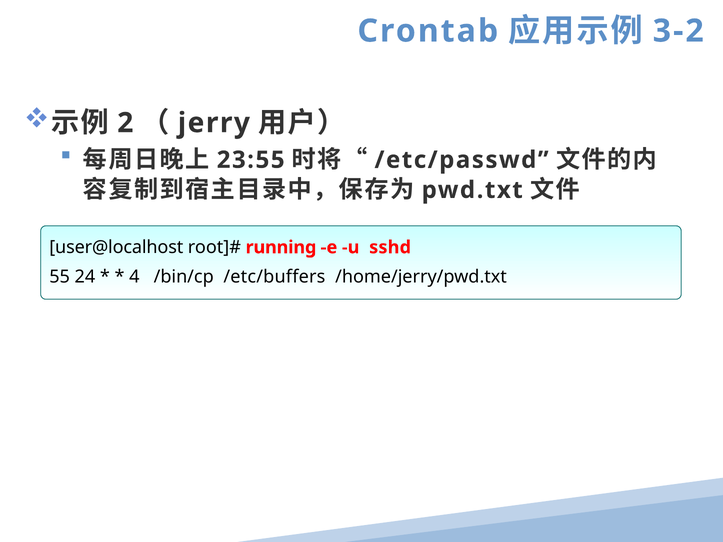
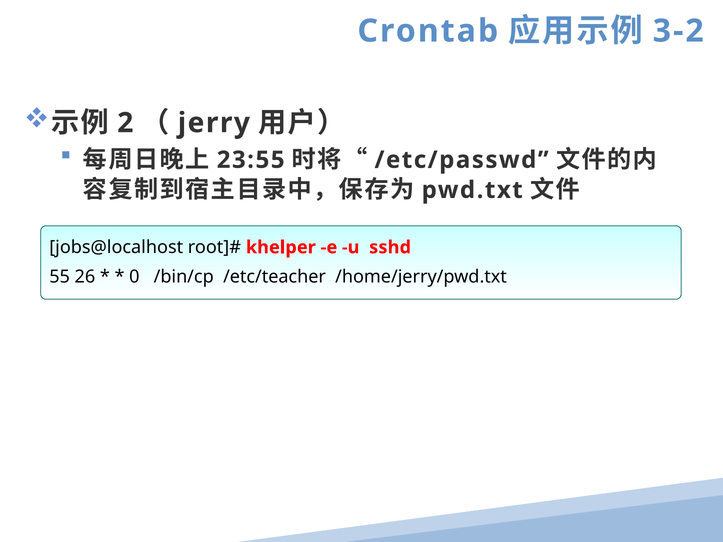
user@localhost: user@localhost -> jobs@localhost (116, 247)
running: running -> khelper (281, 247)
24: 24 -> 26 (85, 277)
4: 4 -> 0 (134, 277)
/etc/buffers: /etc/buffers -> /etc/teacher (275, 277)
